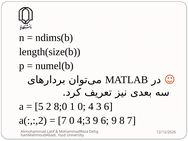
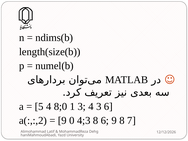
5 2: 2 -> 4 (49, 106)
1 0: 0 -> 3 (82, 106)
7: 7 -> 9 (62, 120)
4;3 9: 9 -> 8 (96, 120)
